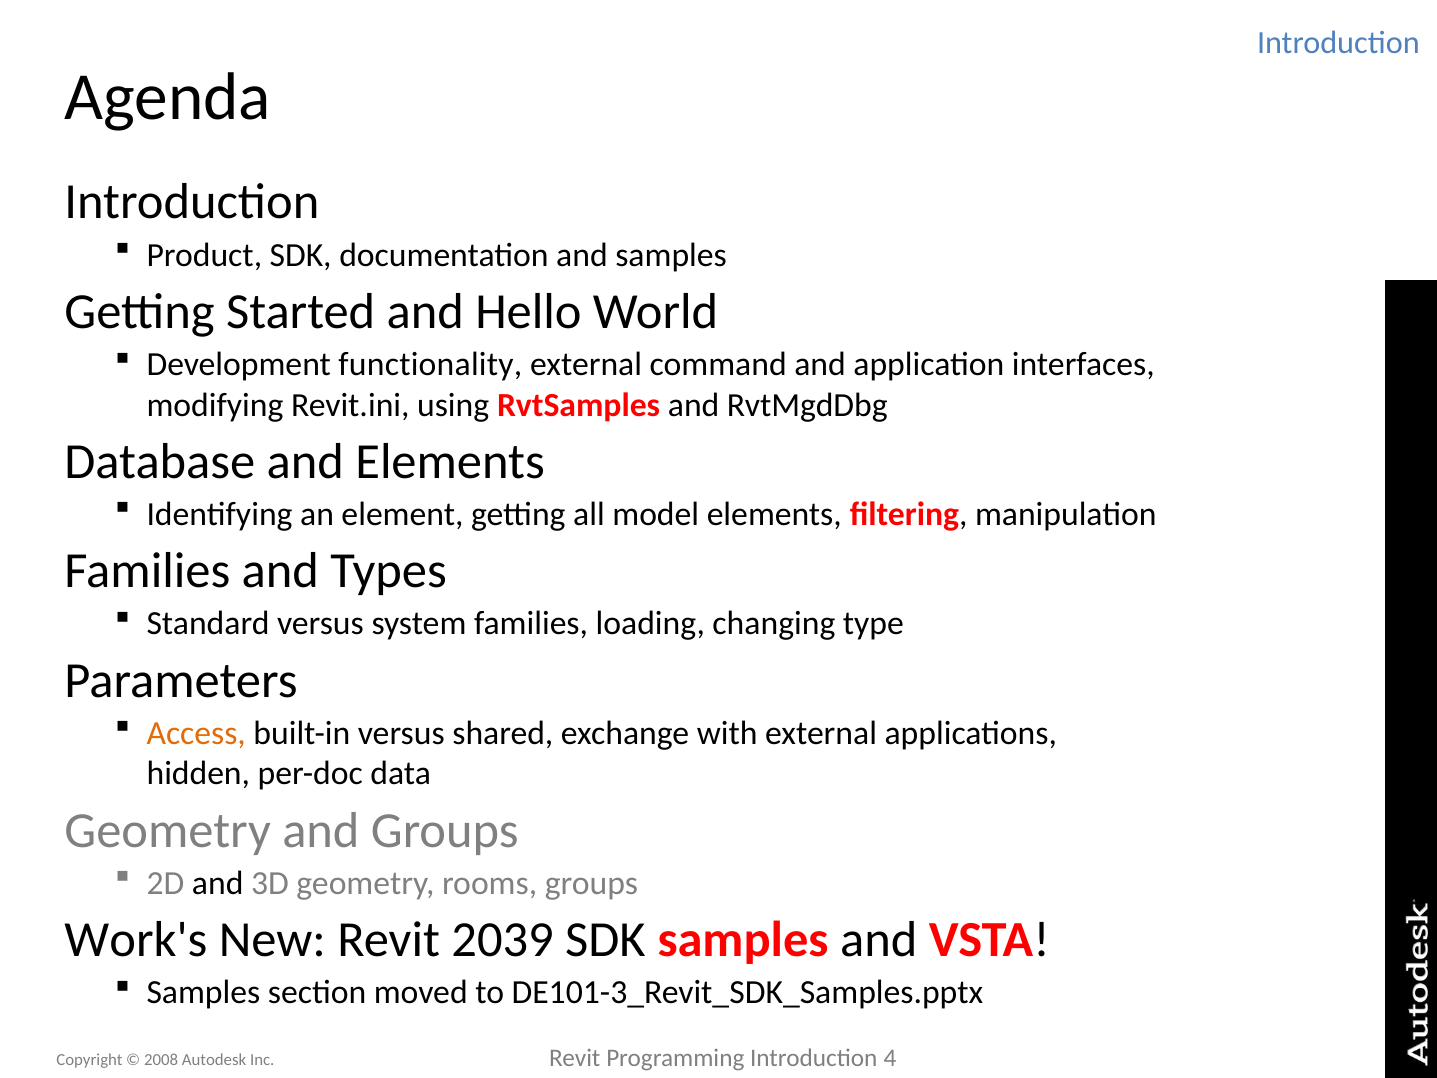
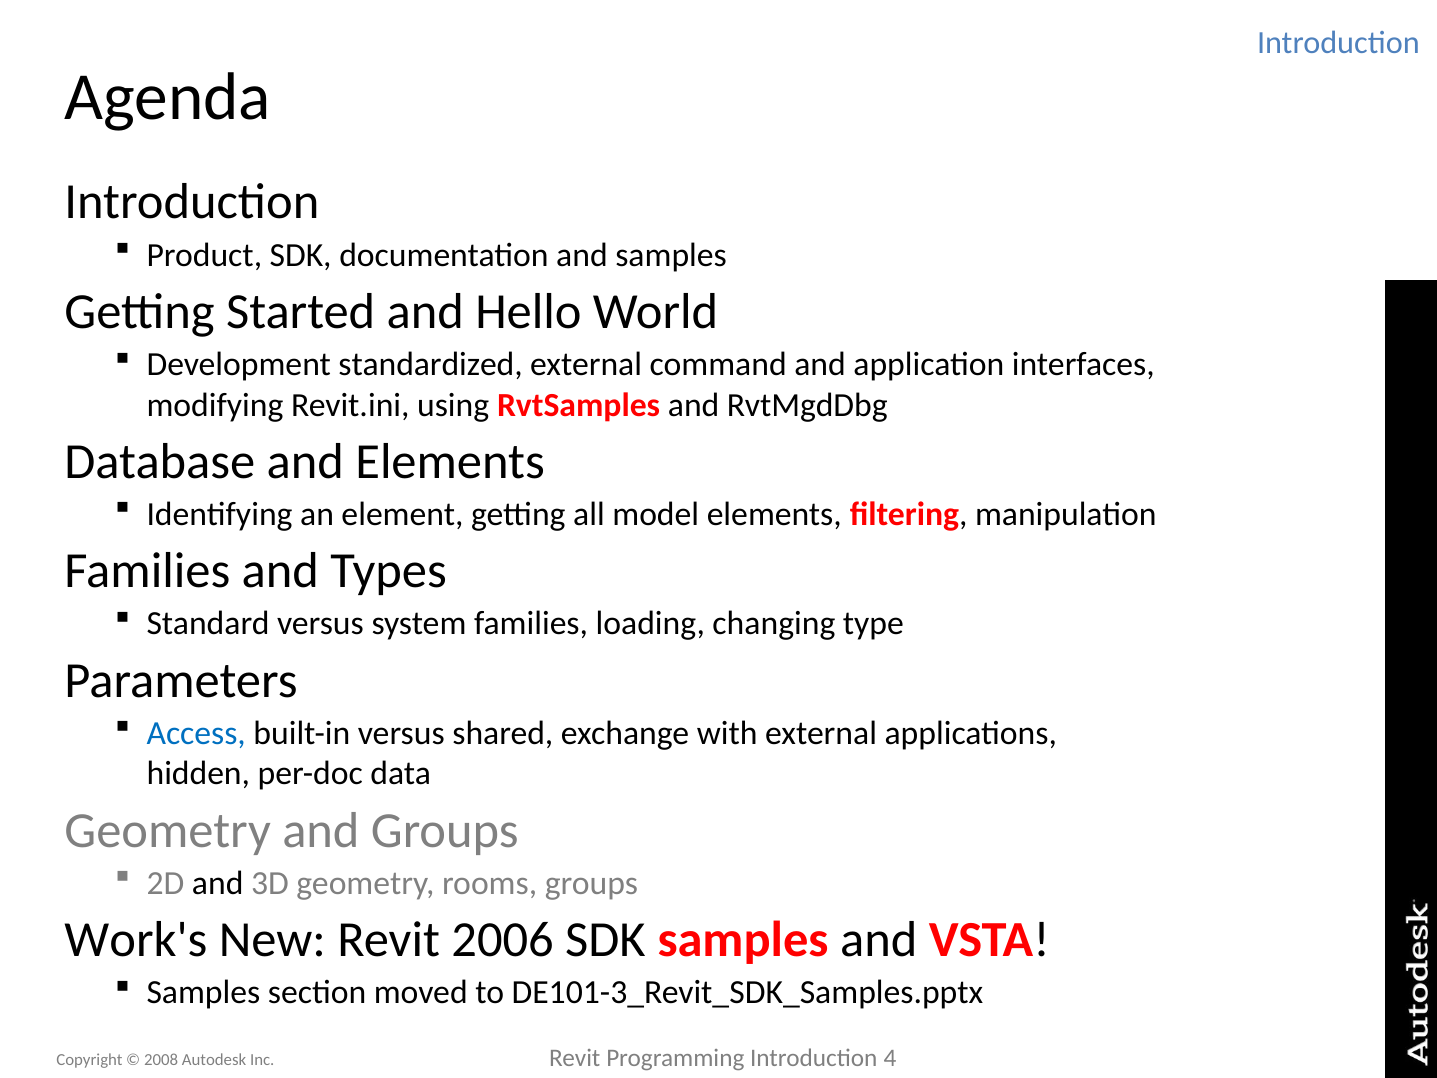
functionality: functionality -> standardized (431, 365)
Access colour: orange -> blue (196, 733)
2039: 2039 -> 2006 (503, 940)
